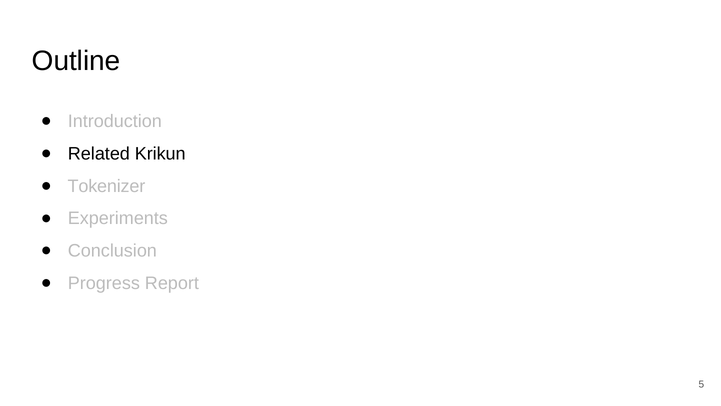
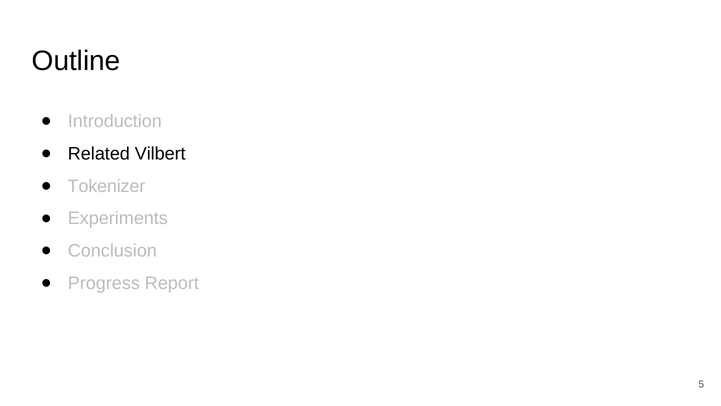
Krikun: Krikun -> Vilbert (160, 153)
